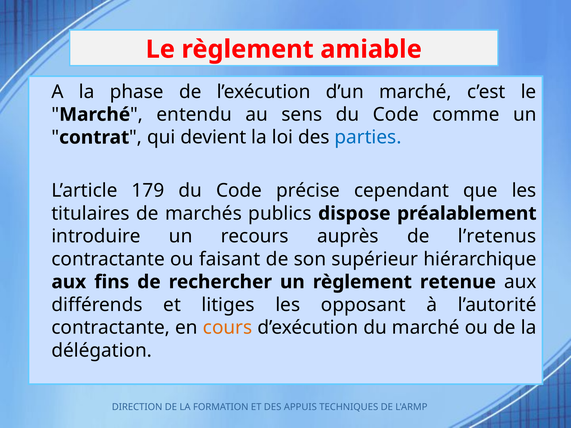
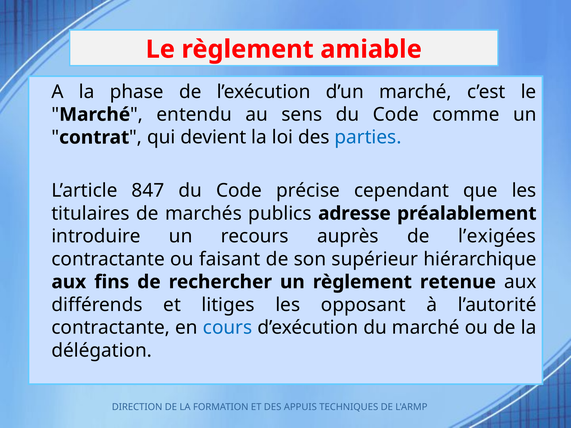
179: 179 -> 847 (148, 191)
dispose: dispose -> adresse (354, 214)
l’retenus: l’retenus -> l’exigées (497, 236)
cours colour: orange -> blue (228, 328)
